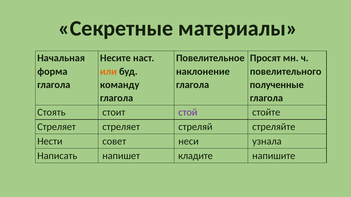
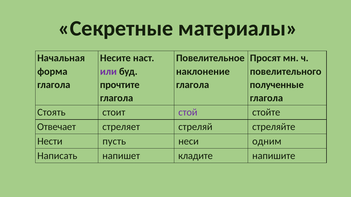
или colour: orange -> purple (108, 72)
команду: команду -> прочтите (120, 85)
Стреляет: Стреляет -> Отвечает (57, 127)
совет: совет -> пусть (114, 141)
узнала: узнала -> одним (267, 141)
